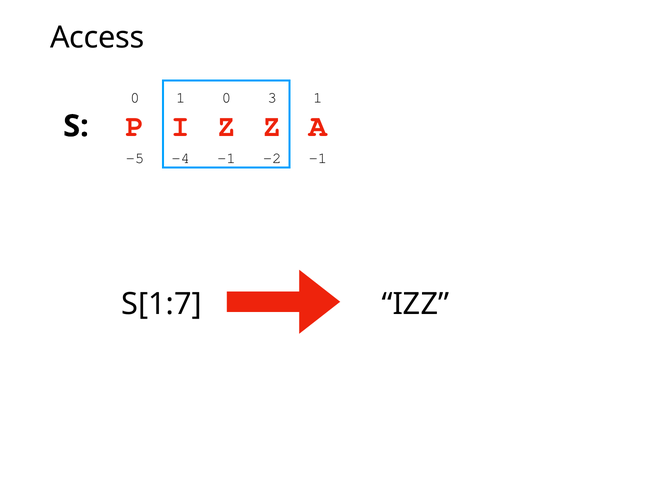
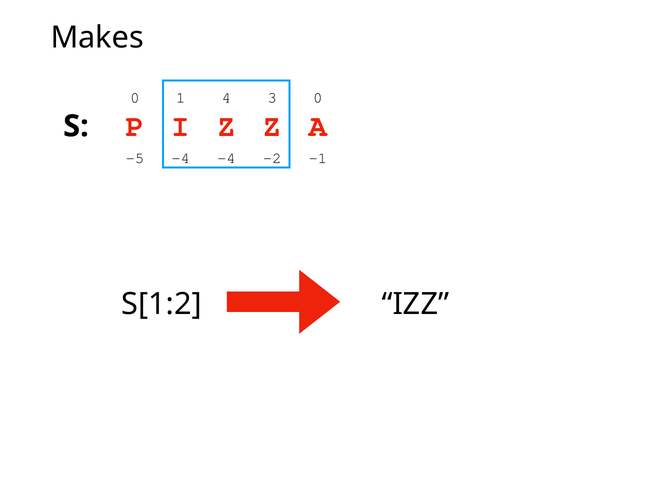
Access: Access -> Makes (97, 38)
1 0: 0 -> 4 (226, 98)
3 1: 1 -> 0 (318, 98)
-4 -1: -1 -> -4 (226, 158)
S[1:7: S[1:7 -> S[1:2 (162, 304)
